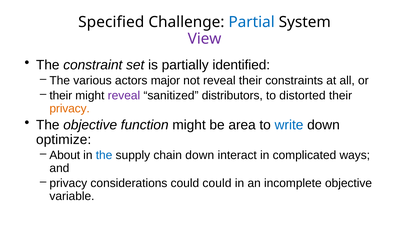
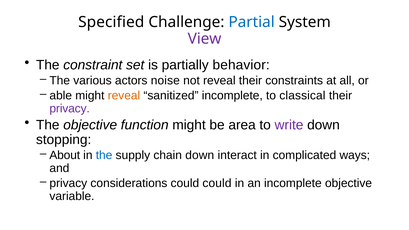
identified: identified -> behavior (241, 65)
major: major -> noise (165, 81)
their: their -> able (61, 96)
reveal colour: purple -> orange (124, 96)
sanitized distributors: distributors -> incomplete (232, 96)
distorted: distorted -> classical (302, 96)
privacy colour: orange -> purple (70, 108)
write colour: blue -> purple (289, 125)
optimize: optimize -> stopping (64, 140)
